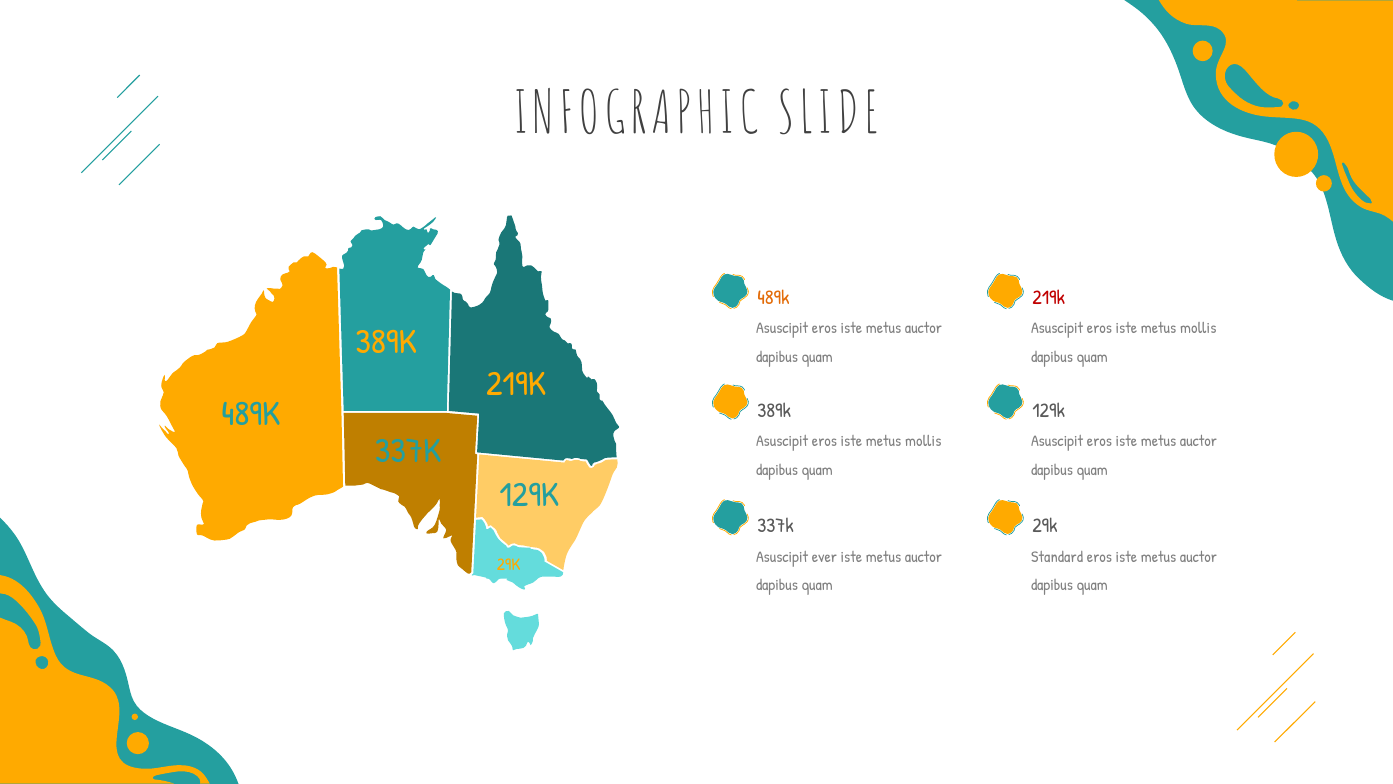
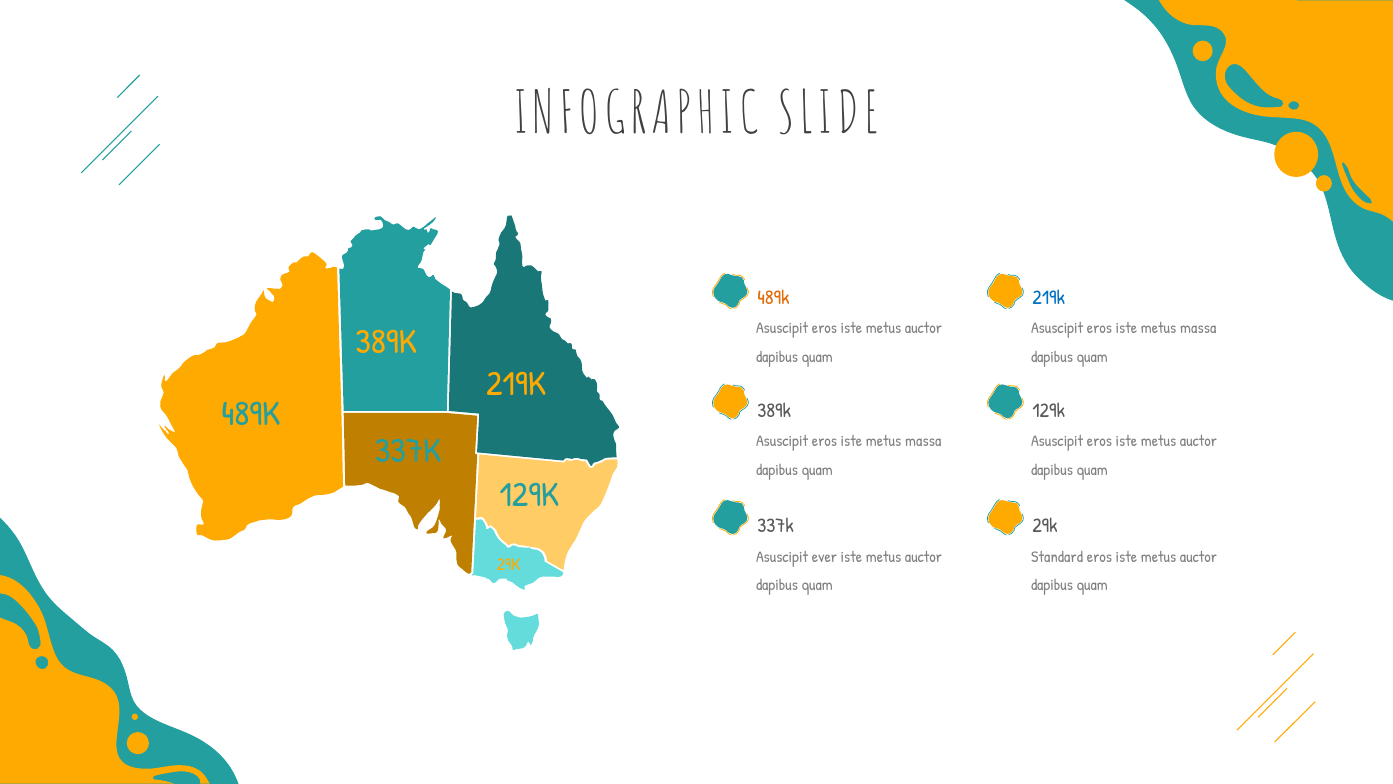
219k colour: red -> blue (1049, 298)
mollis: mollis -> massa (1198, 328)
mollis: mollis -> massa (923, 441)
